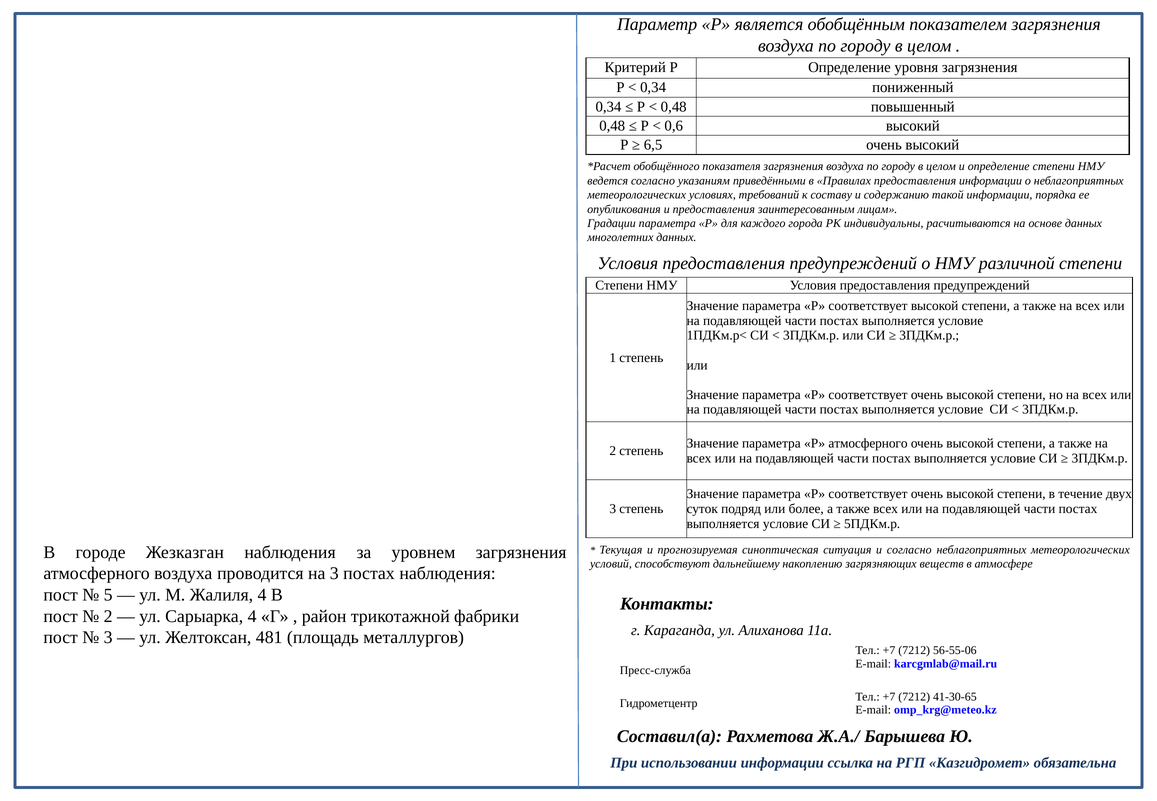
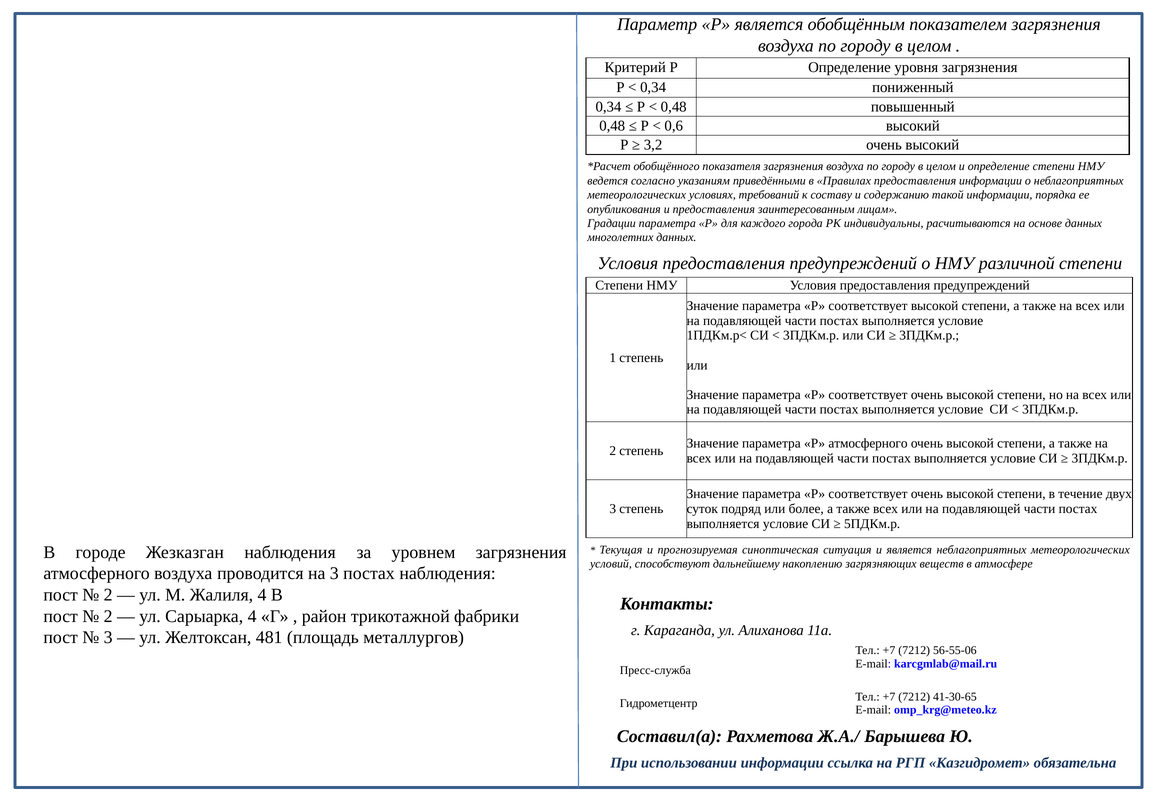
6,5: 6,5 -> 3,2 (653, 145)
и согласно: согласно -> является (909, 550)
5: 5 -> 2 (108, 595)
